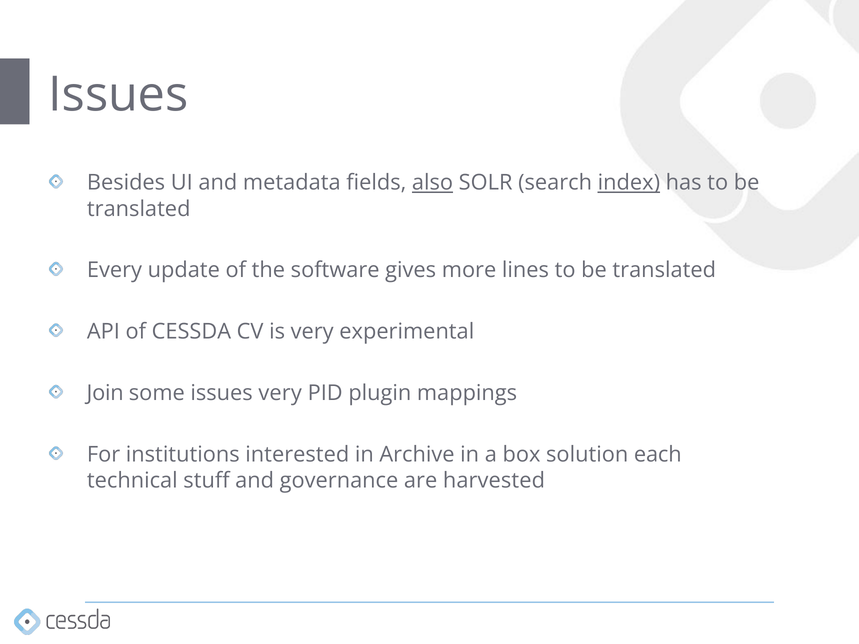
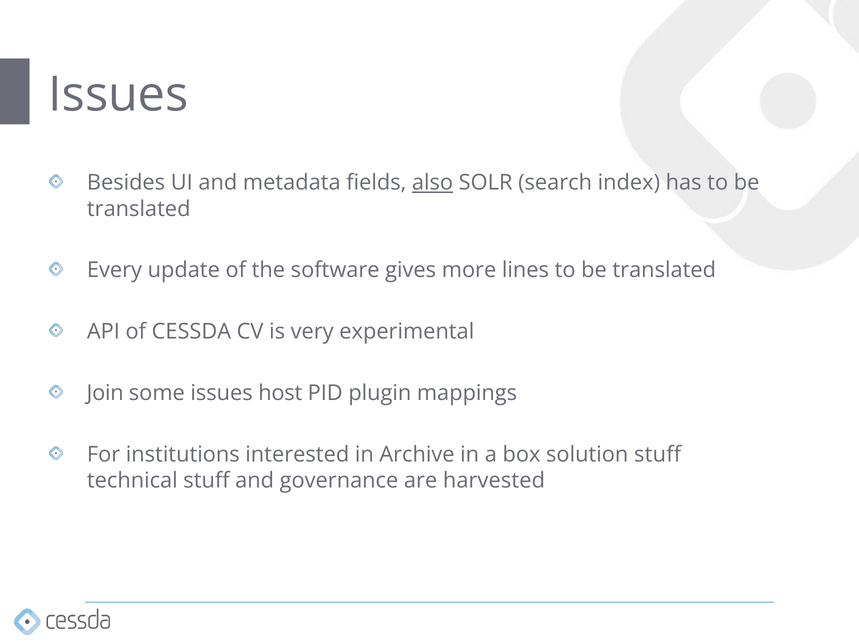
index underline: present -> none (629, 183)
issues very: very -> host (280, 393)
solution each: each -> stuff (658, 455)
